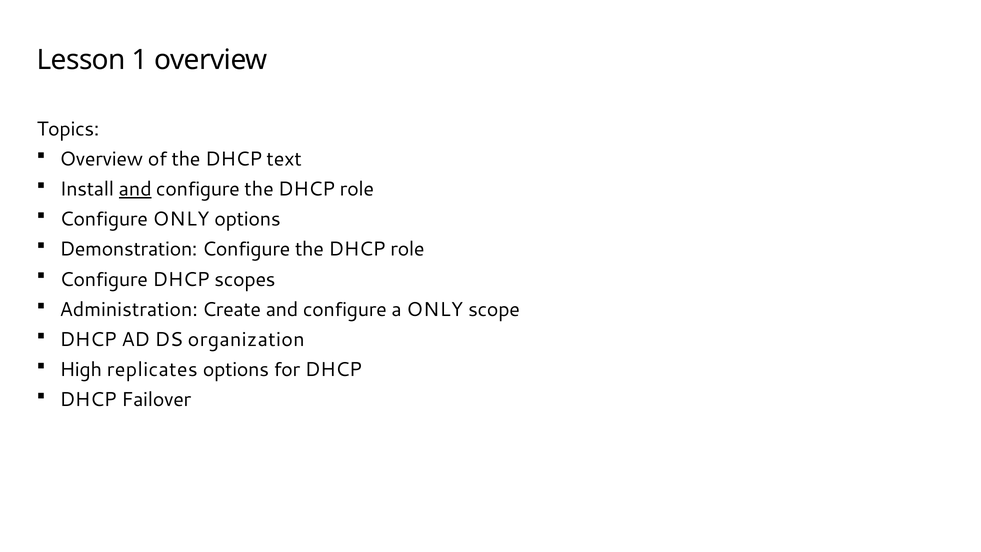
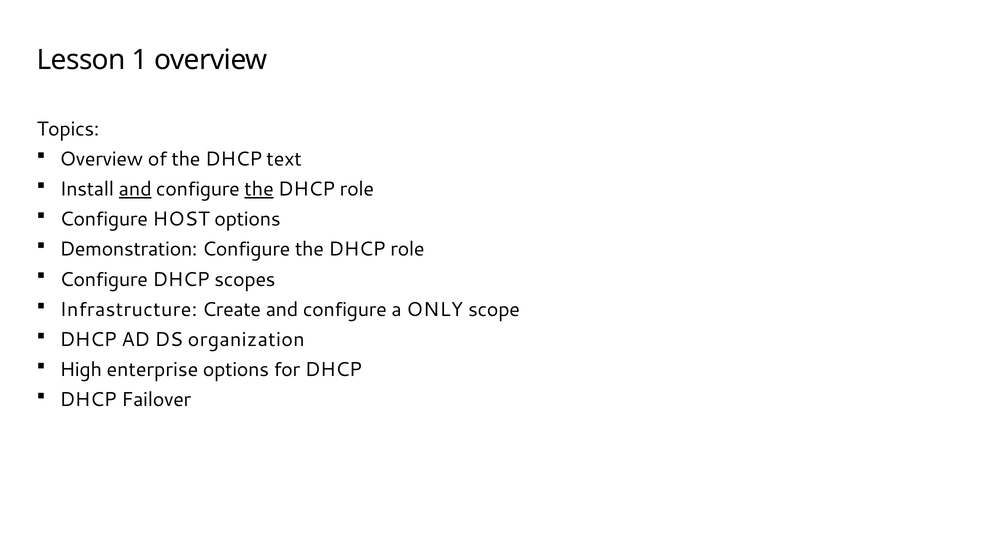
the underline: none -> present (259, 189)
Configure ONLY: ONLY -> HOST (181, 219)
Administration: Administration -> Infrastructure (128, 309)
replicates: replicates -> enterprise (152, 369)
